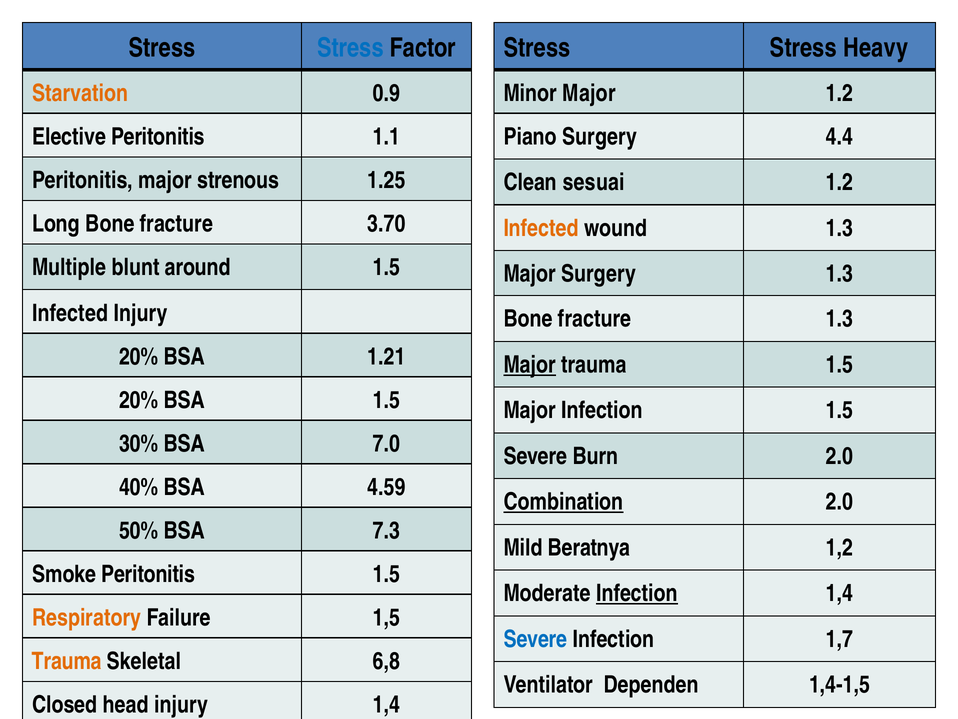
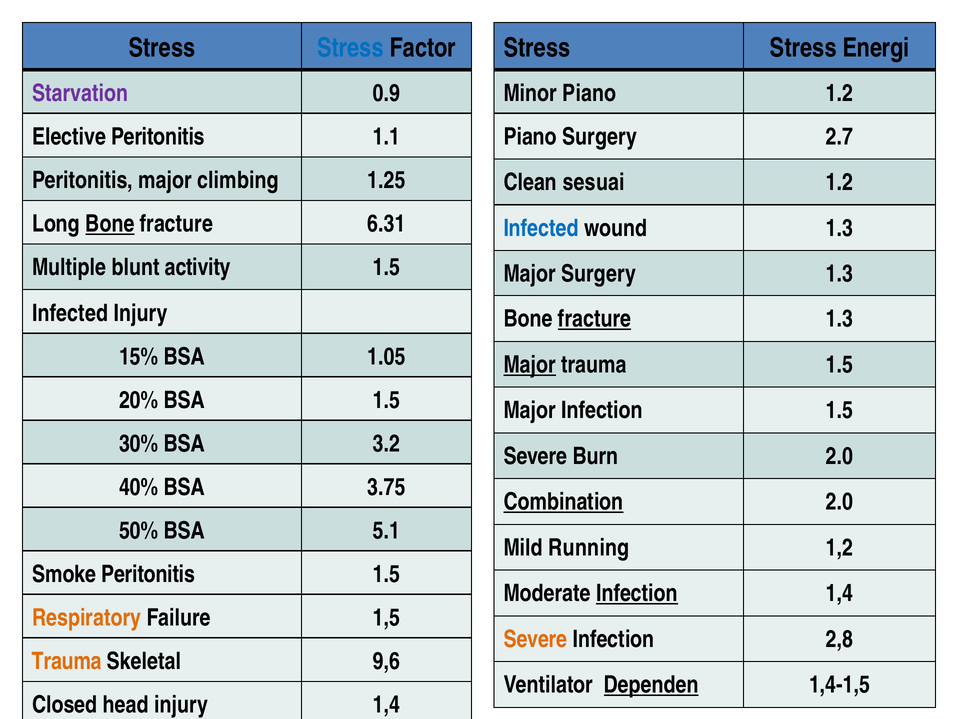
Heavy: Heavy -> Energi (876, 48)
Starvation colour: orange -> purple (80, 93)
Minor Major: Major -> Piano (589, 93)
4.4: 4.4 -> 2.7 (839, 137)
strenous: strenous -> climbing (238, 180)
Bone underline: none -> present (110, 224)
3.70: 3.70 -> 6.31 (387, 224)
Infected colour: orange -> blue (541, 228)
around: around -> activity (198, 267)
fracture underline: none -> present (595, 319)
20%: 20% -> 15% (139, 356)
1.21: 1.21 -> 1.05 (387, 356)
7.0: 7.0 -> 3.2 (387, 443)
4.59: 4.59 -> 3.75 (387, 487)
7.3: 7.3 -> 5.1 (387, 530)
Beratnya: Beratnya -> Running (589, 547)
Severe colour: blue -> orange (535, 639)
1,7: 1,7 -> 2,8 (839, 639)
6,8: 6,8 -> 9,6 (387, 661)
Dependen underline: none -> present (651, 685)
